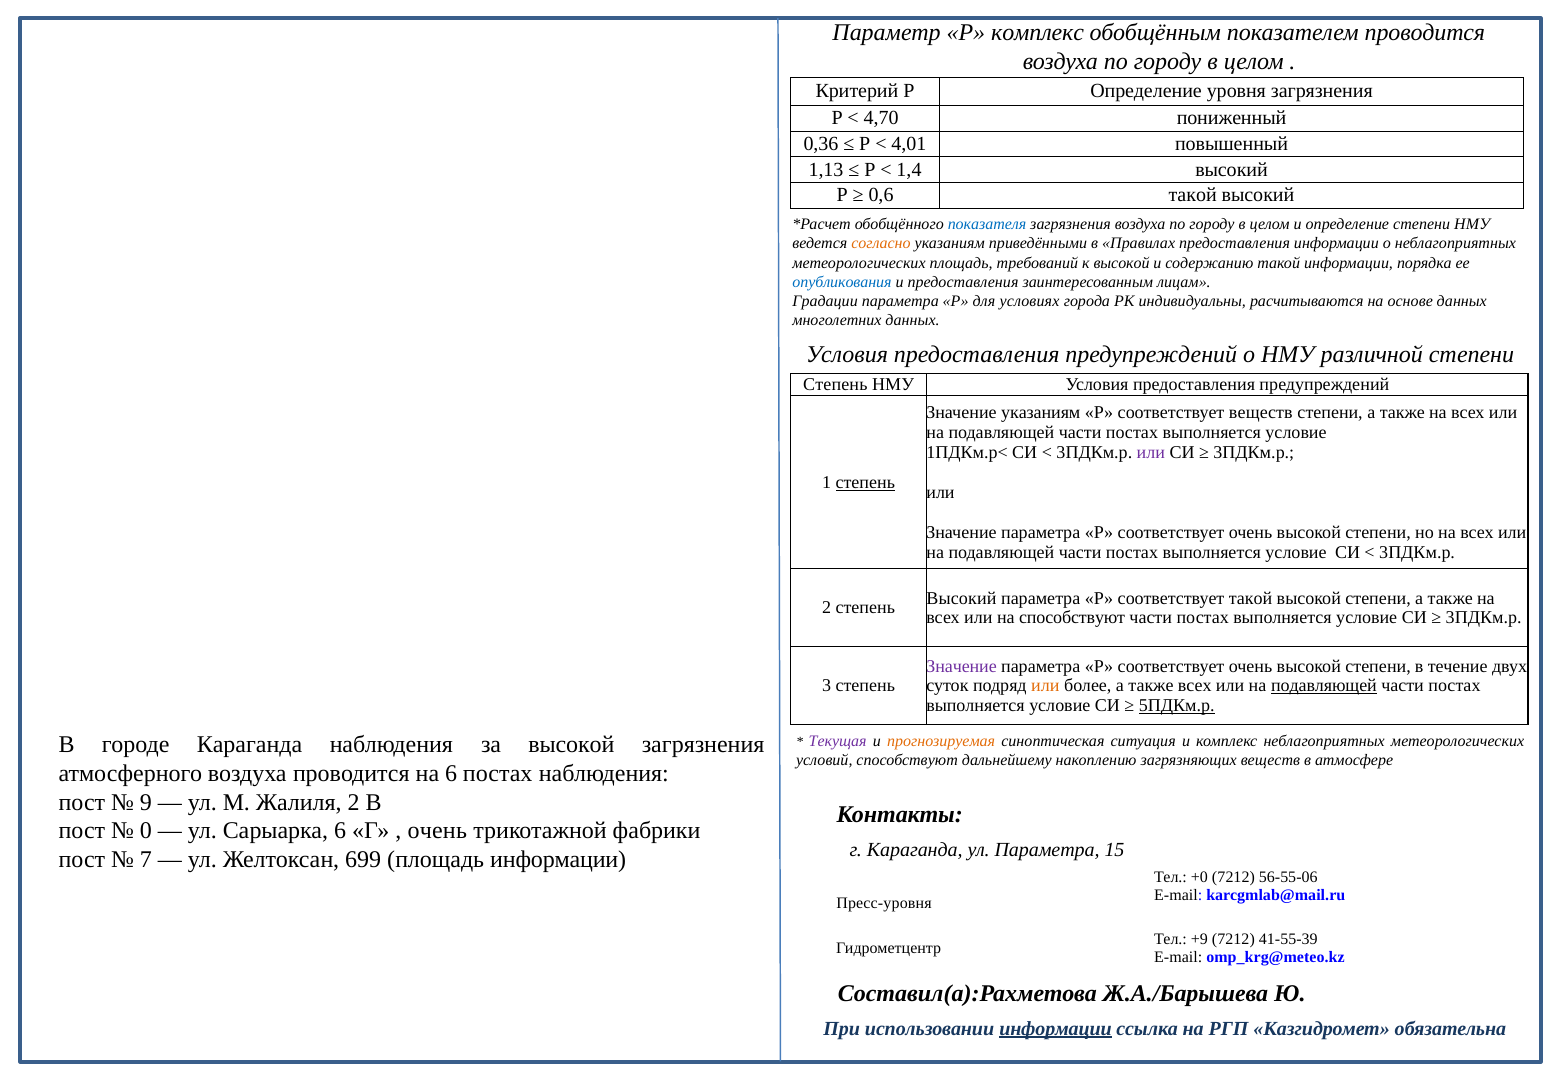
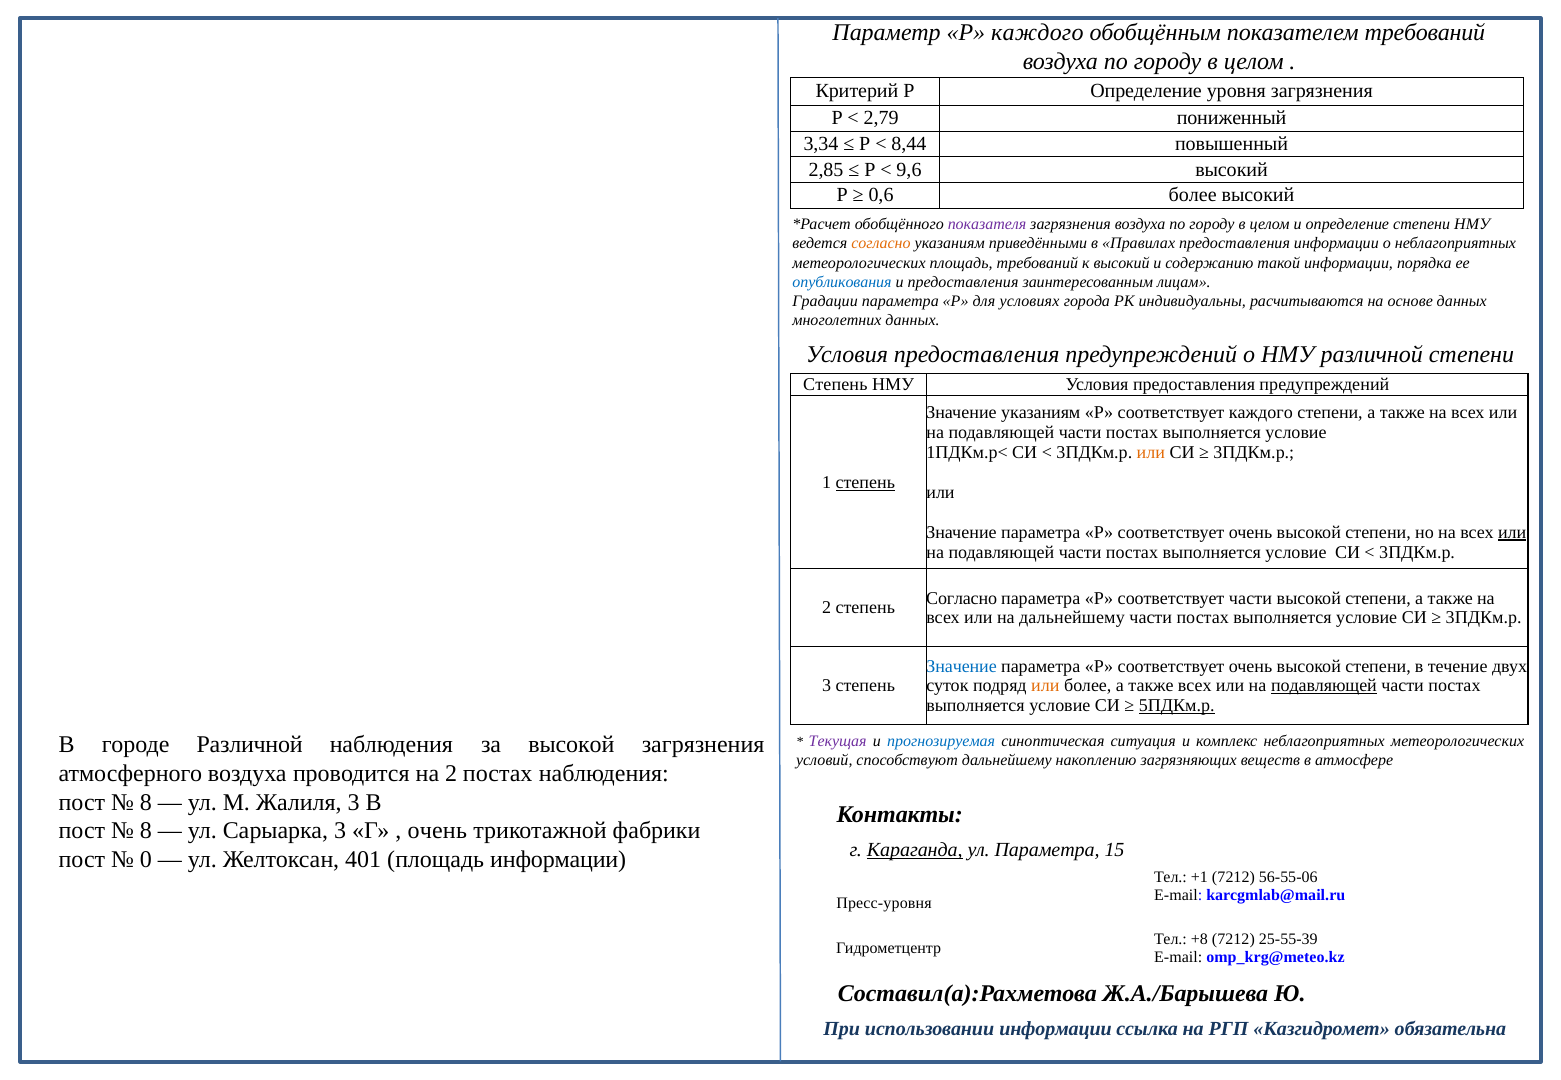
Р комплекс: комплекс -> каждого (1037, 33)
показателем проводится: проводится -> требований (1425, 33)
4,70: 4,70 -> 2,79 (881, 118)
0,36: 0,36 -> 3,34 (821, 144)
4,01: 4,01 -> 8,44 (909, 144)
1,13: 1,13 -> 2,85 (826, 170)
1,4: 1,4 -> 9,6 (909, 170)
0,6 такой: такой -> более (1193, 195)
показателя colour: blue -> purple (987, 225)
к высокой: высокой -> высокий (1122, 263)
соответствует веществ: веществ -> каждого (1261, 413)
или colour: purple -> orange (1151, 453)
или underline: none -> present (1512, 533)
Высокий: Высокий -> Согласно (962, 598)
соответствует такой: такой -> части (1251, 598)
на способствуют: способствуют -> дальнейшему (1072, 618)
Значение colour: purple -> blue (962, 667)
городе Караганда: Караганда -> Различной (250, 745)
прогнозируемая colour: orange -> blue (941, 742)
на 6: 6 -> 2 (451, 774)
9: 9 -> 8 (146, 803)
Жалиля 2: 2 -> 3 (354, 803)
0: 0 -> 8 (146, 831)
Сарыарка 6: 6 -> 3 (340, 831)
Караганда underline: none -> present (915, 850)
7: 7 -> 0 (146, 860)
699: 699 -> 401 (363, 860)
+0: +0 -> +1 (1199, 878)
+9: +9 -> +8 (1199, 940)
41-55-39: 41-55-39 -> 25-55-39 (1288, 940)
информации underline: present -> none (1055, 1029)
